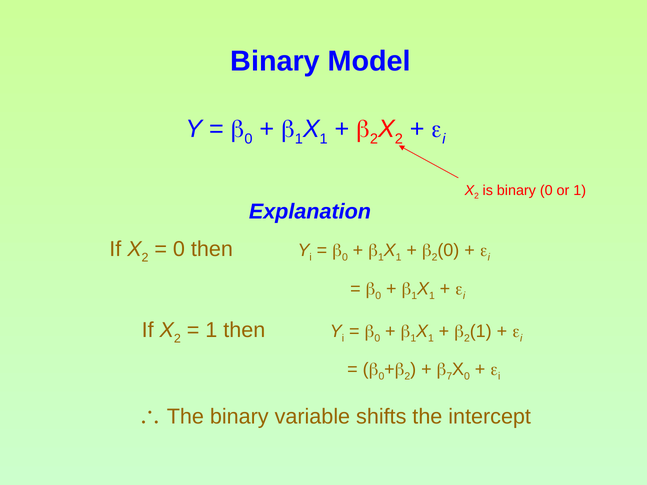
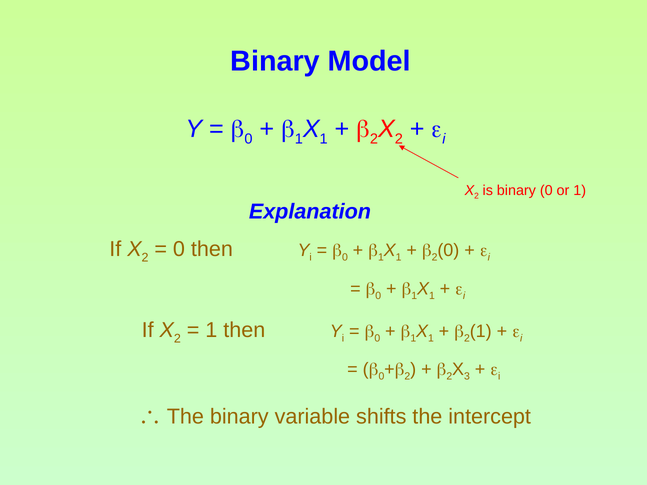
7: 7 -> 2 (449, 377)
0: 0 -> 3 (467, 377)
